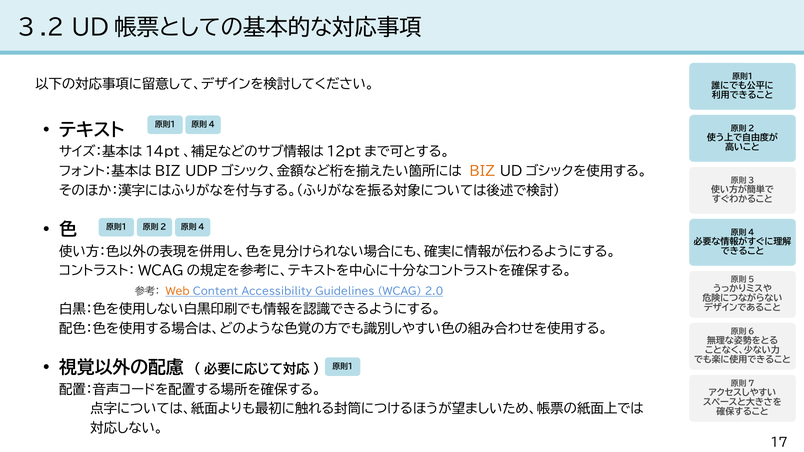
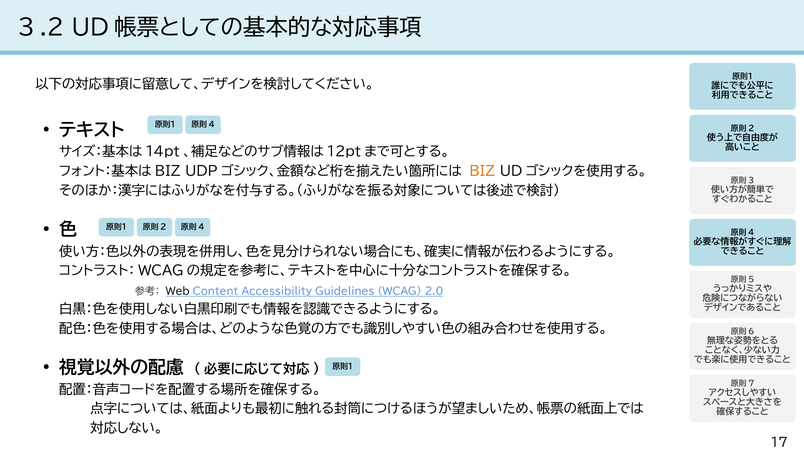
Web colour: orange -> black (178, 291)
